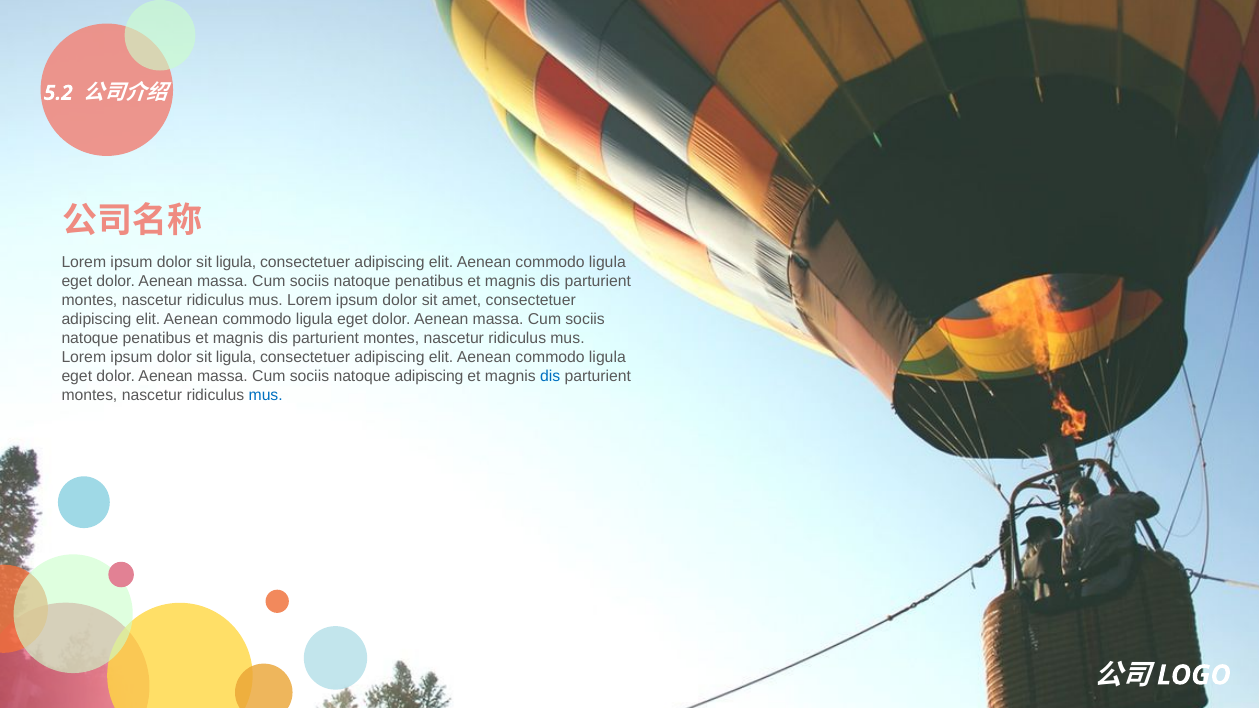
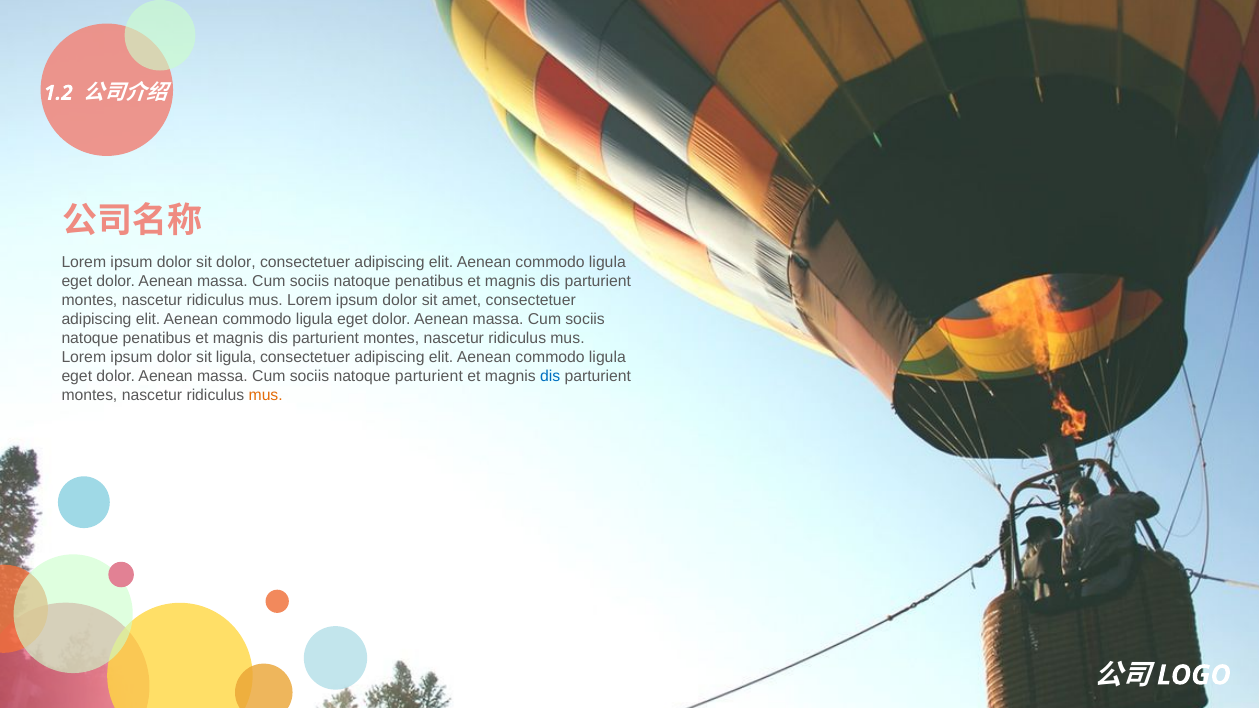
5.2: 5.2 -> 1.2 (58, 93)
ligula: ligula -> dolor (236, 263)
natoque adipiscing: adipiscing -> parturient (429, 376)
mus colour: blue -> orange (266, 395)
